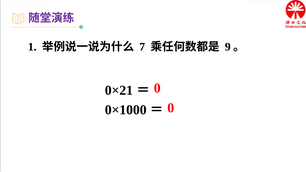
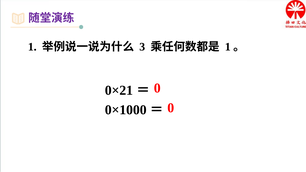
7: 7 -> 3 (142, 47)
9: 9 -> 1 (228, 47)
